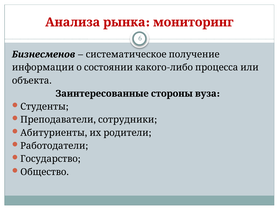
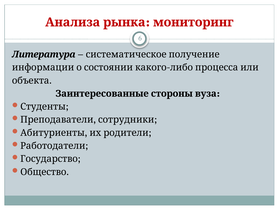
Бизнесменов: Бизнесменов -> Литература (44, 54)
